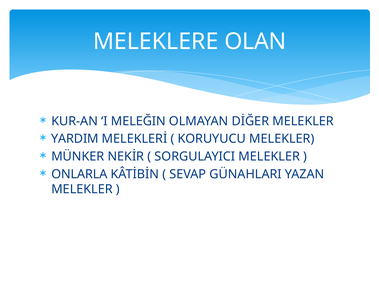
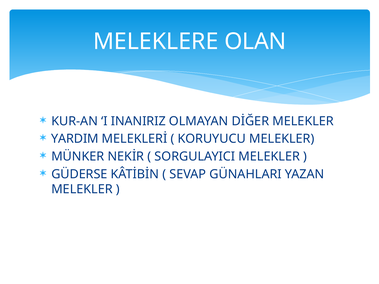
MELEĞIN: MELEĞIN -> INANIRIZ (138, 121)
ONLARLA: ONLARLA -> GÜDERSE (79, 174)
